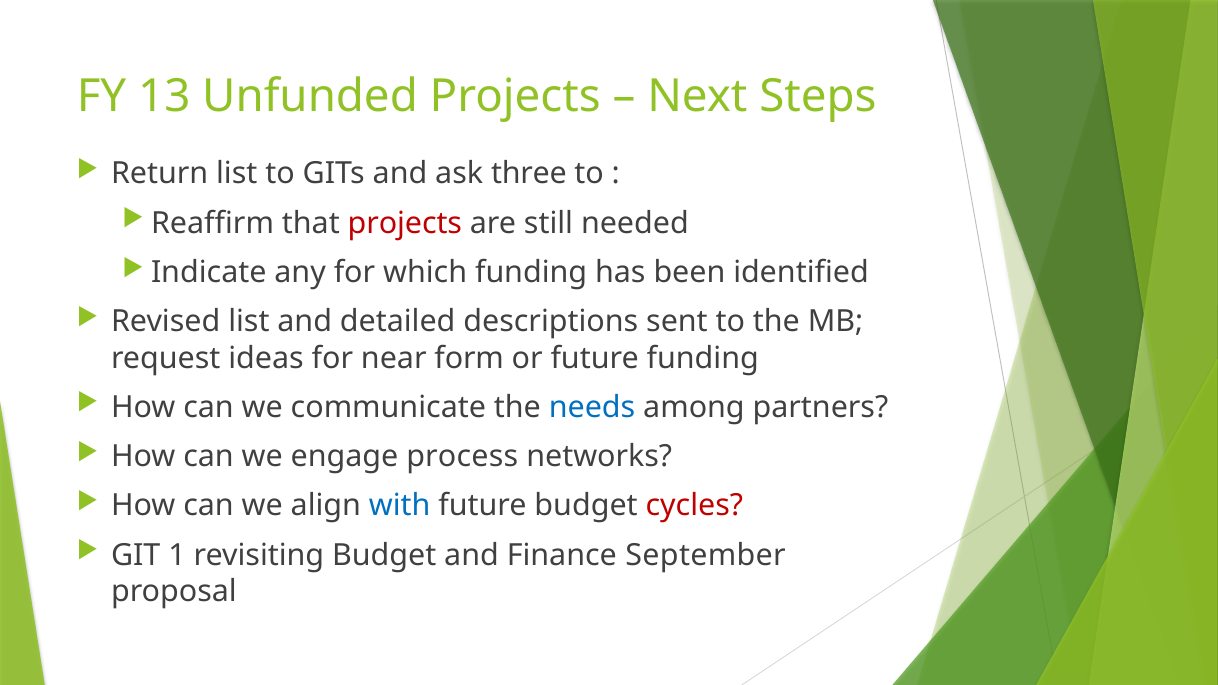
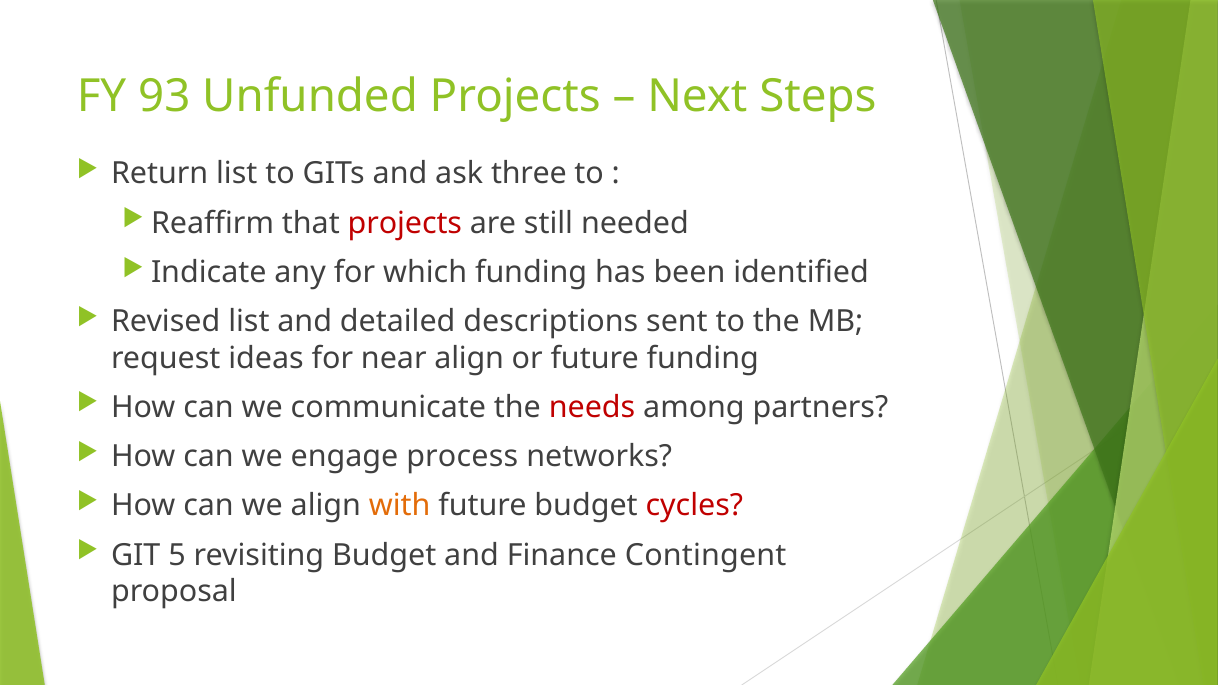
13: 13 -> 93 (164, 96)
near form: form -> align (469, 358)
needs colour: blue -> red (592, 407)
with colour: blue -> orange (400, 506)
1: 1 -> 5 (177, 555)
September: September -> Contingent (706, 555)
